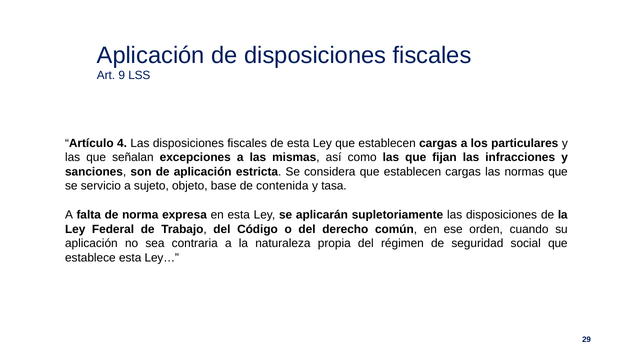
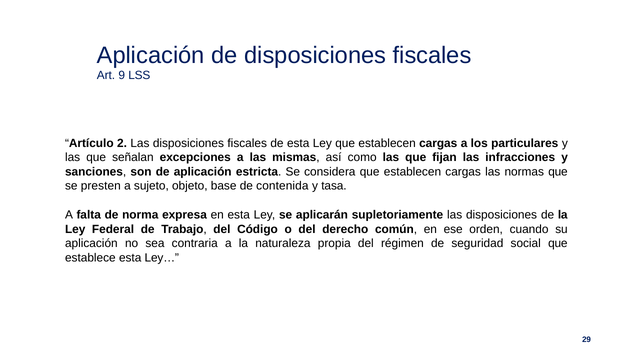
4: 4 -> 2 (122, 143)
servicio: servicio -> presten (101, 186)
